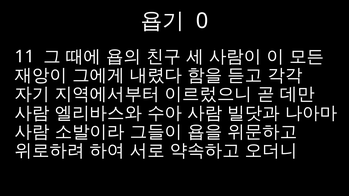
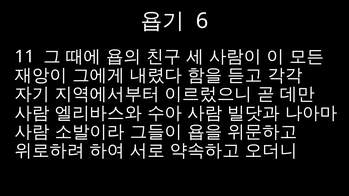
0: 0 -> 6 (202, 21)
